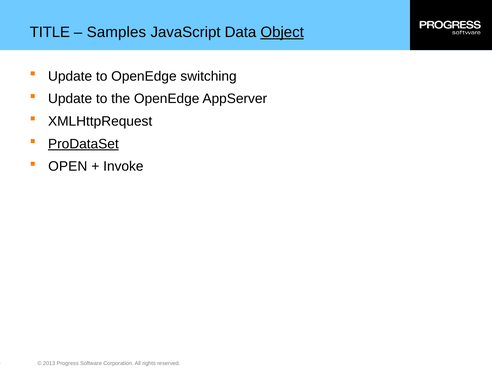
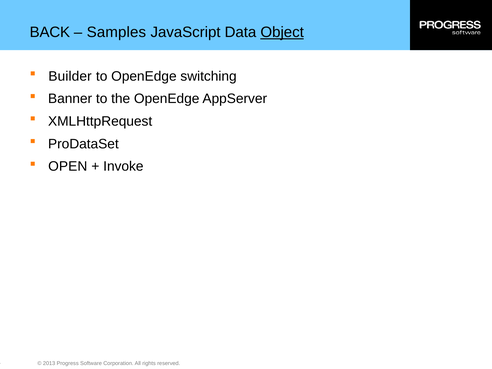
TITLE: TITLE -> BACK (50, 32)
Update: Update -> Builder (70, 76)
Update: Update -> Banner (70, 99)
ProDataSet underline: present -> none (83, 144)
